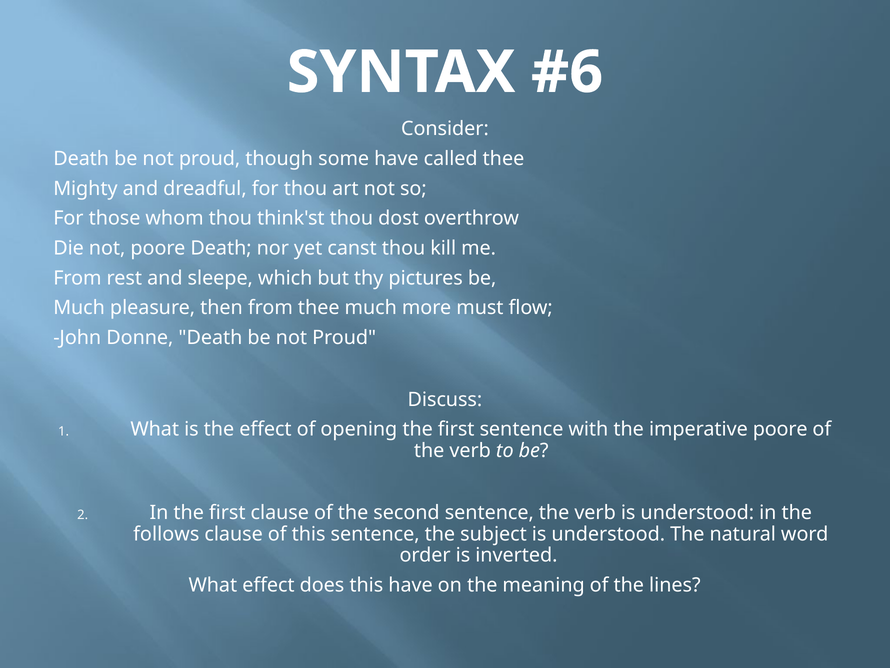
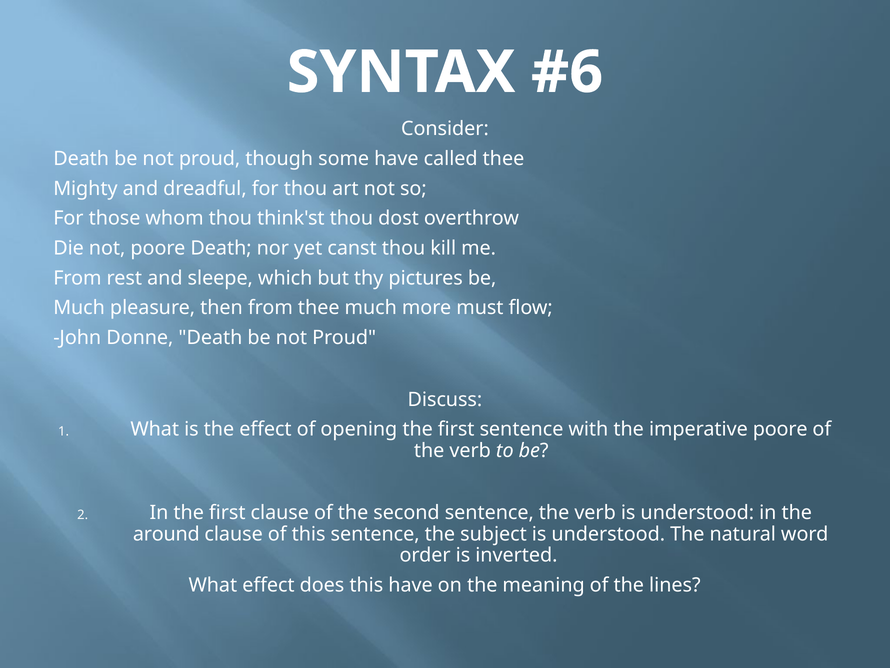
follows: follows -> around (166, 534)
